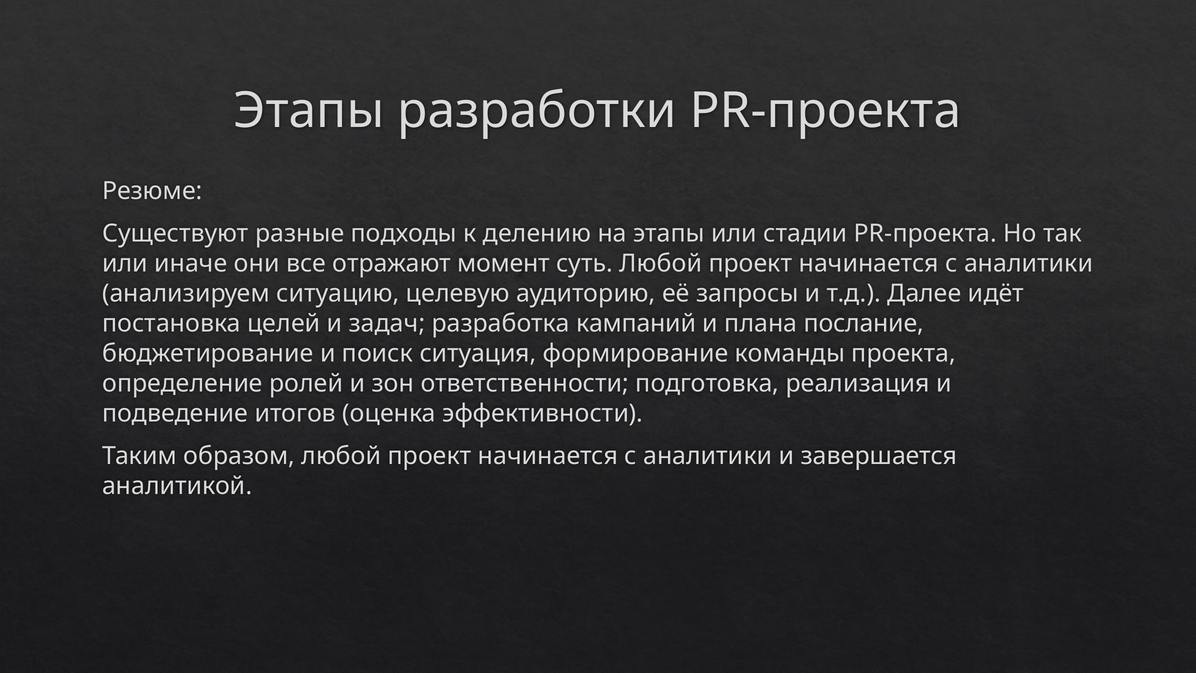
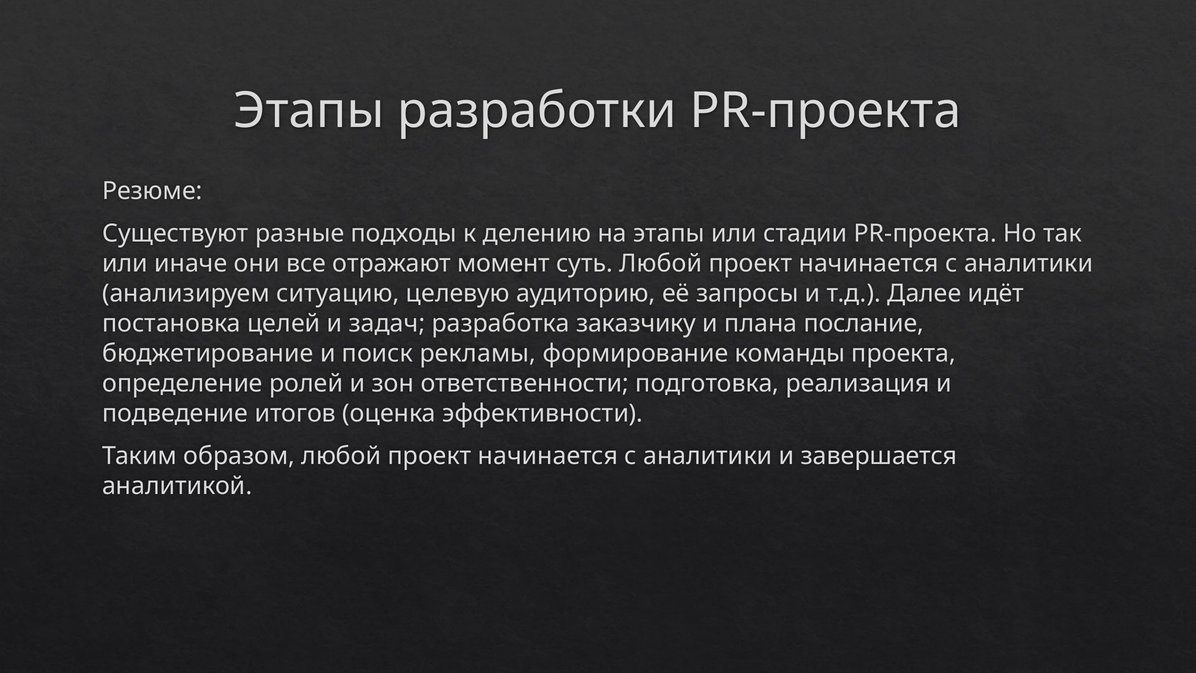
кампаний: кампаний -> заказчику (636, 323)
ситуация: ситуация -> рекламы (478, 353)
